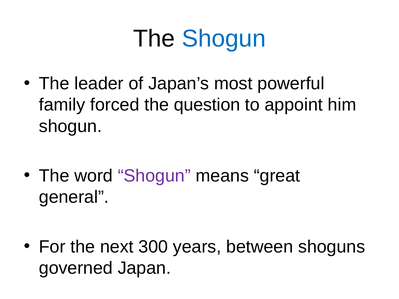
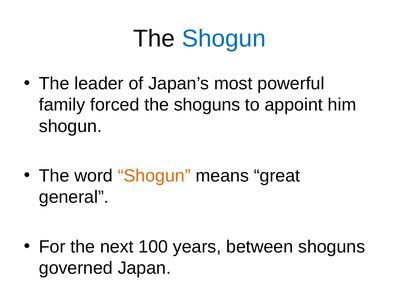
the question: question -> shoguns (207, 105)
Shogun colour: purple -> orange (154, 176)
300: 300 -> 100 (153, 247)
